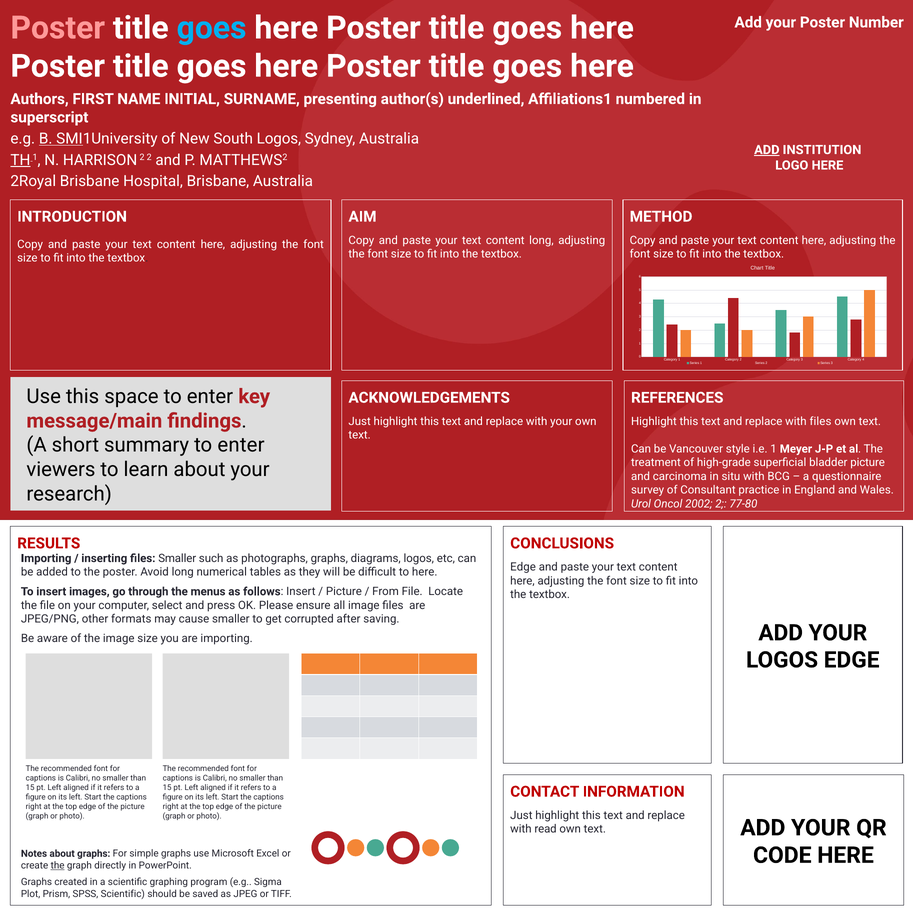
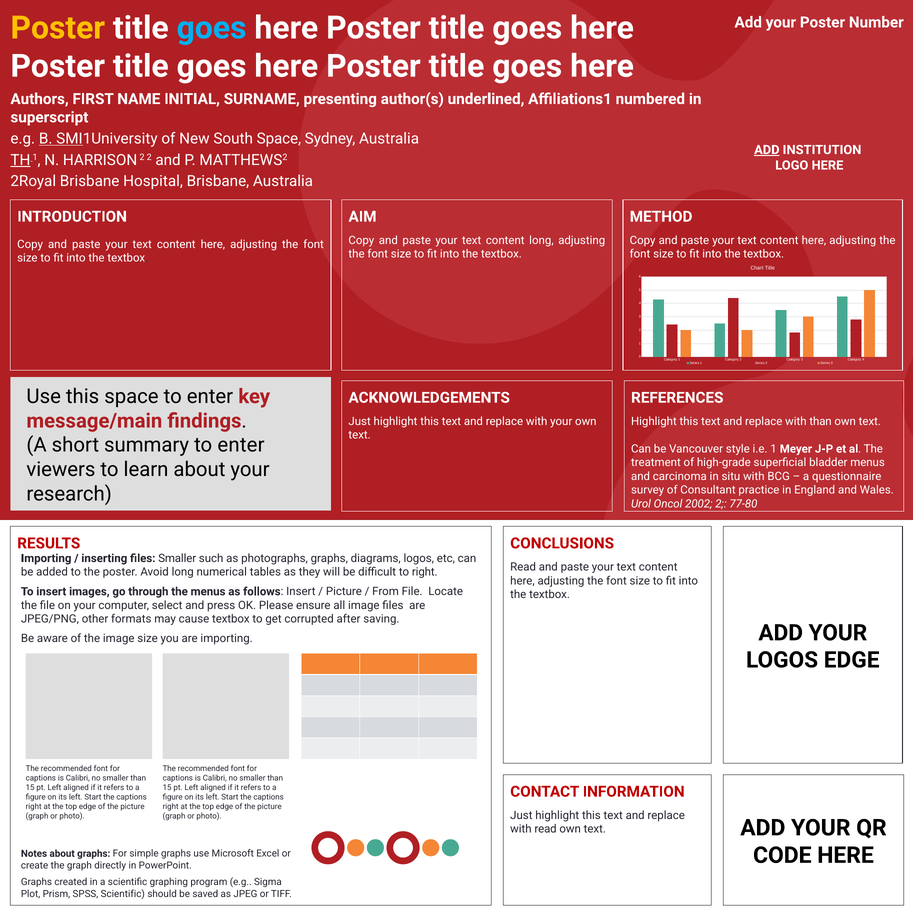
Poster colour: pink -> yellow (58, 28)
South Logos: Logos -> Space (279, 139)
with files: files -> than (821, 421)
bladder picture: picture -> menus (868, 463)
Edge: Edge -> Read (523, 567)
to here: here -> right (425, 572)
cause smaller: smaller -> textbox (231, 619)
the underline: present -> none (58, 865)
